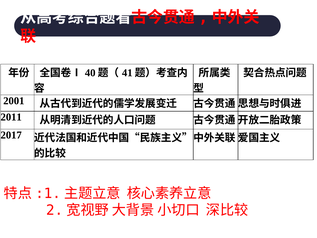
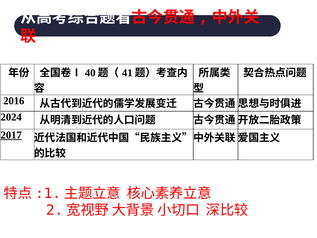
2001: 2001 -> 2016 (14, 101)
2011: 2011 -> 2024 (11, 117)
2017 underline: none -> present (11, 135)
